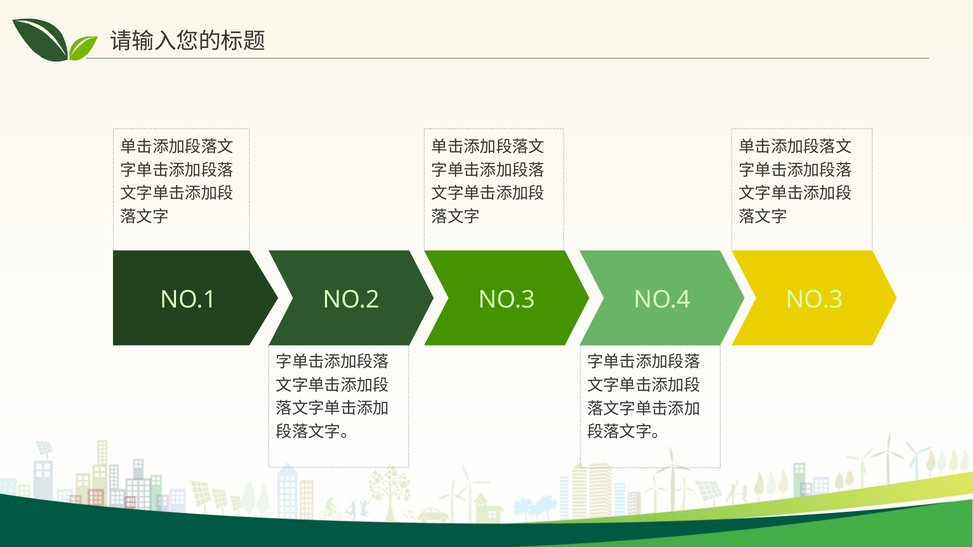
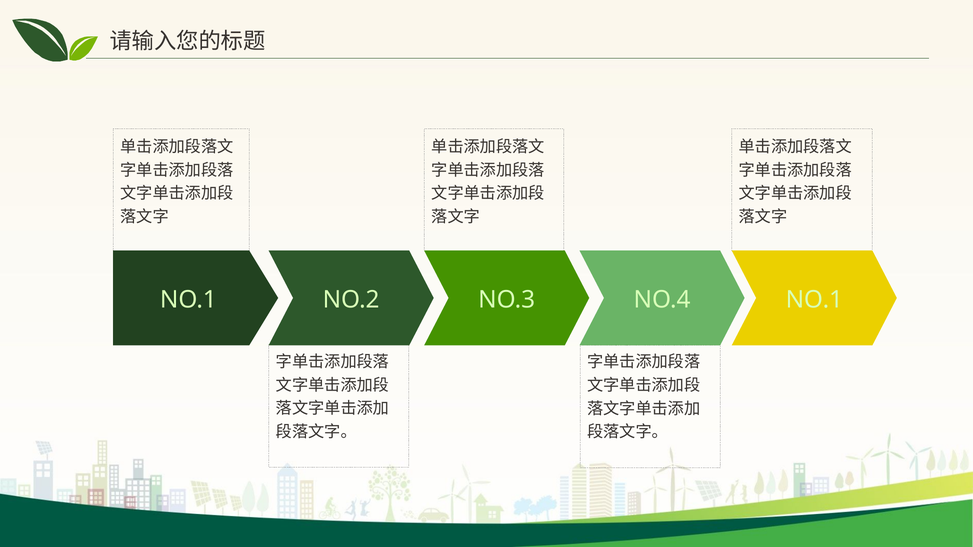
NO.4 NO.3: NO.3 -> NO.1 (814, 300)
